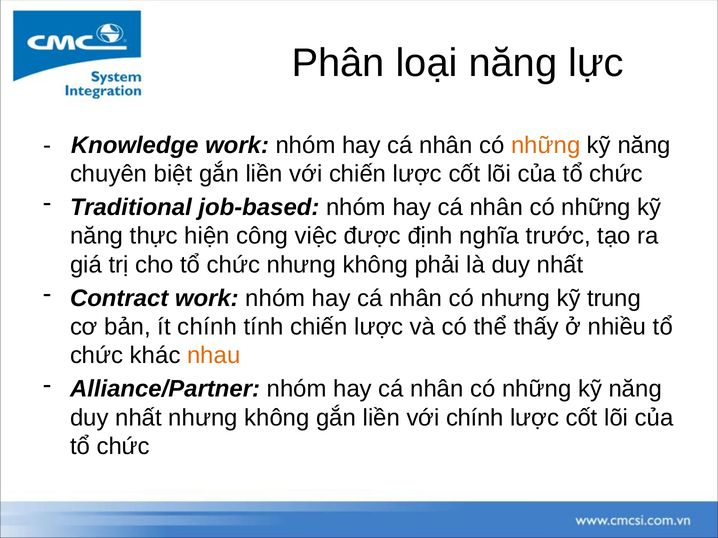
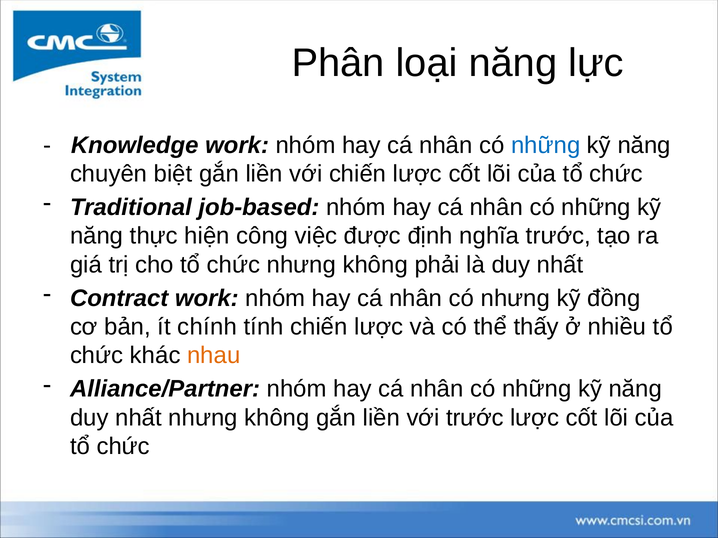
những colour: orange -> blue (546, 145)
trung: trung -> đồng (614, 298)
với chính: chính -> trước (475, 418)
